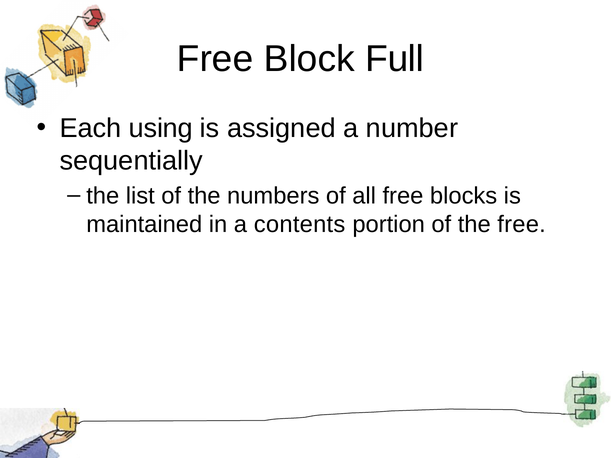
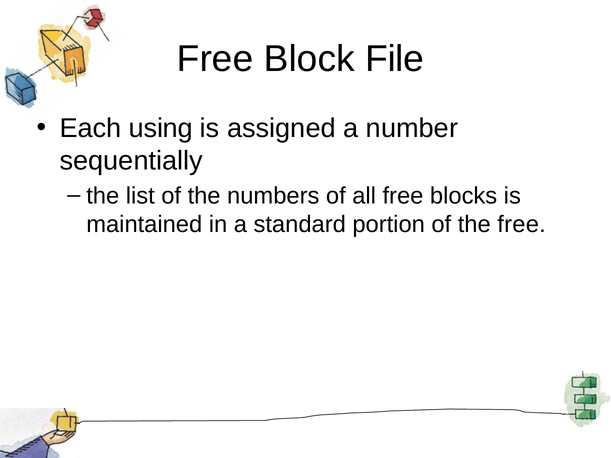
Full: Full -> File (395, 59)
contents: contents -> standard (300, 224)
